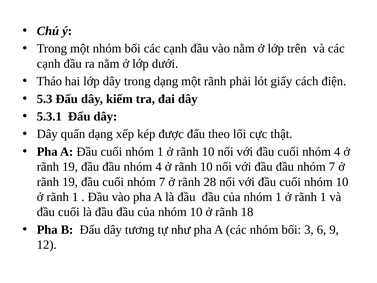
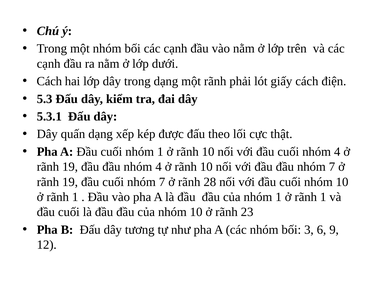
Tháo: Tháo -> Cách (49, 81)
18: 18 -> 23 (247, 212)
